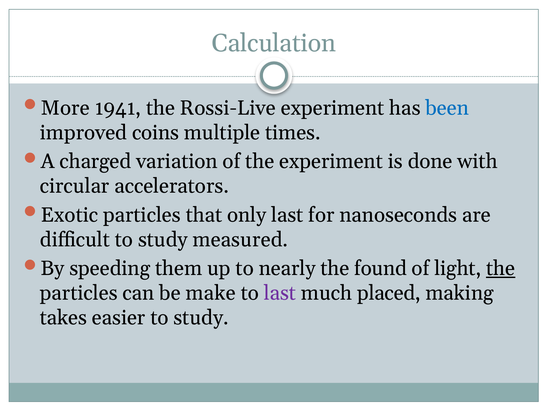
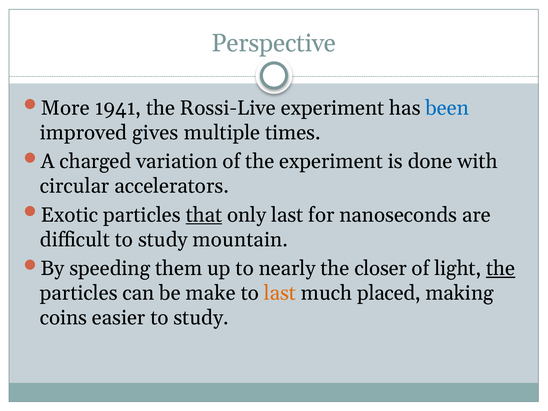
Calculation: Calculation -> Perspective (274, 43)
coins: coins -> gives (155, 133)
that underline: none -> present (204, 215)
measured: measured -> mountain (240, 240)
found: found -> closer (381, 268)
last colour: purple -> orange (280, 293)
takes: takes -> coins (63, 318)
